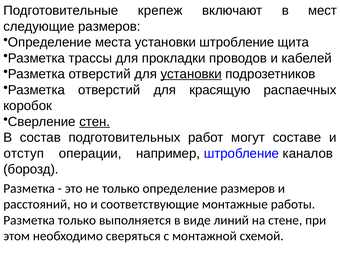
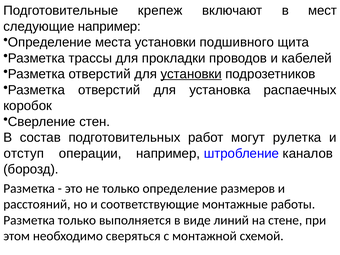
следующие размеров: размеров -> например (109, 26)
установки штробление: штробление -> подшивного (237, 42)
красящую: красящую -> установка (220, 90)
стен underline: present -> none (95, 122)
составе: составе -> рулетка (297, 138)
